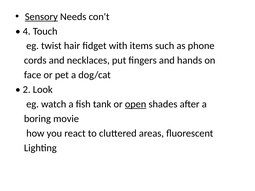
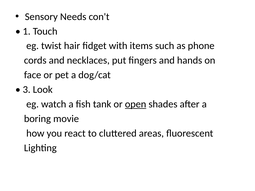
Sensory underline: present -> none (41, 17)
4: 4 -> 1 (27, 31)
2: 2 -> 3 (27, 90)
